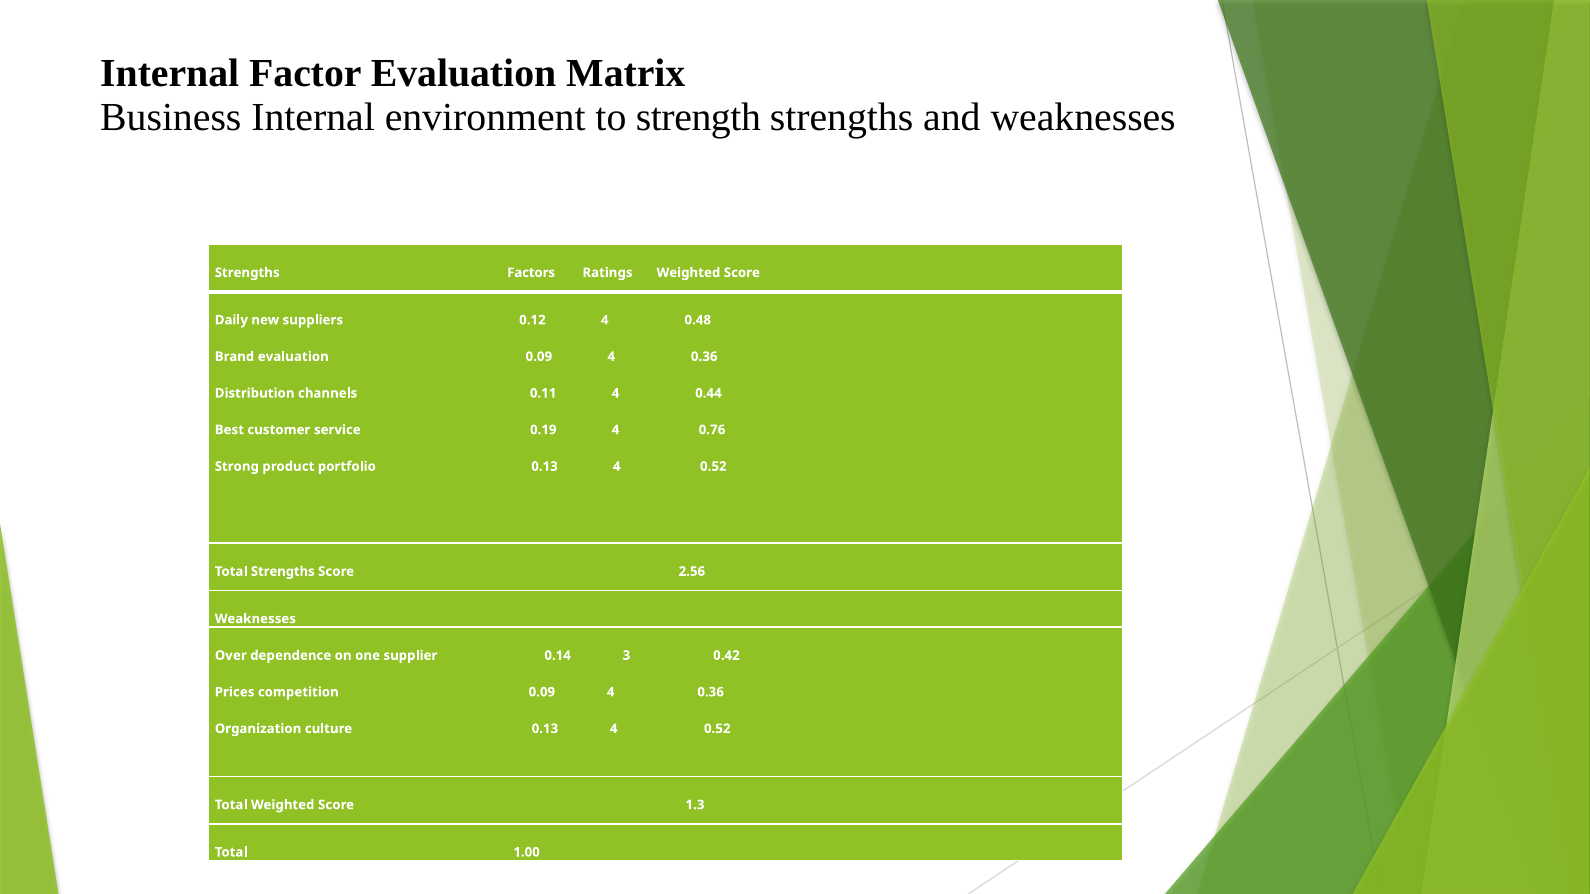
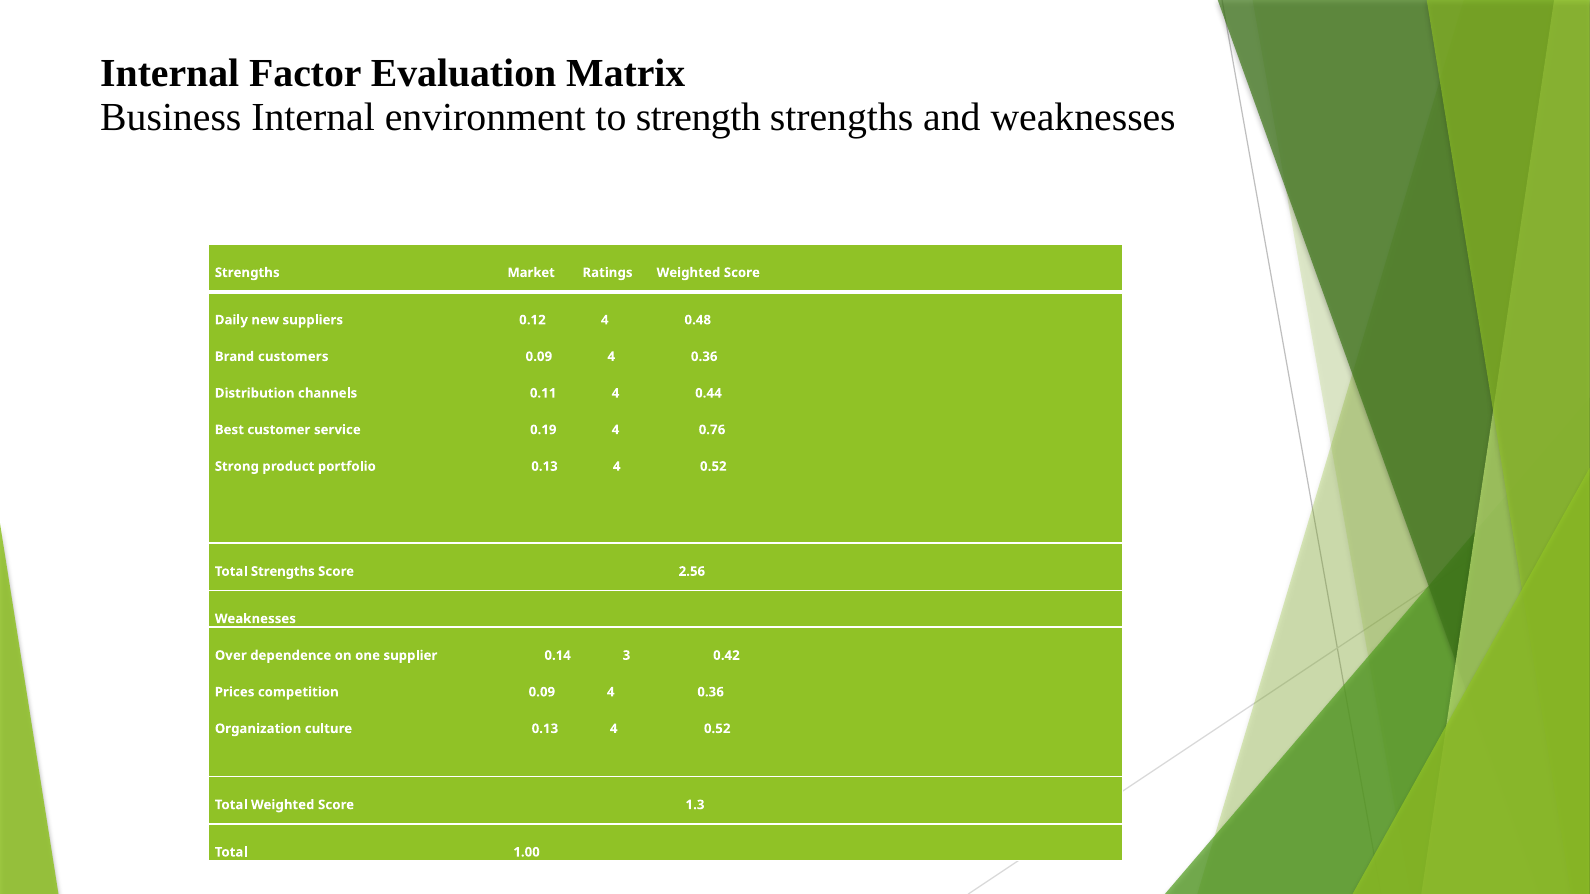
Factors: Factors -> Market (531, 273)
Brand evaluation: evaluation -> customers (293, 357)
